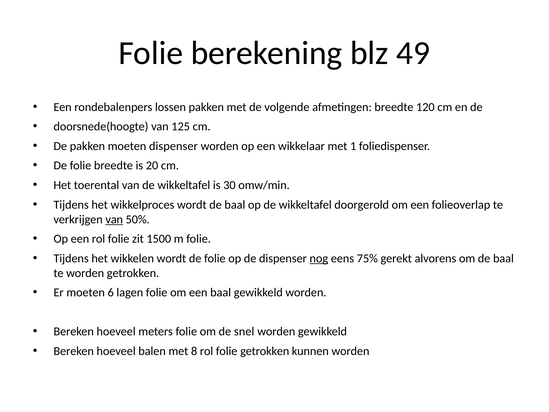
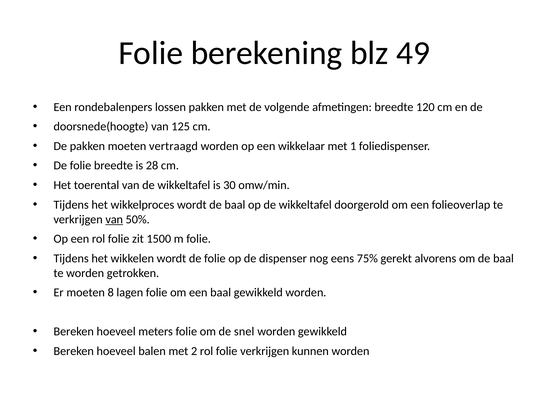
moeten dispenser: dispenser -> vertraagd (173, 146)
20: 20 -> 28 (152, 166)
nog underline: present -> none (319, 258)
6: 6 -> 8 (111, 292)
8: 8 -> 2 (194, 351)
folie getrokken: getrokken -> verkrijgen (265, 351)
